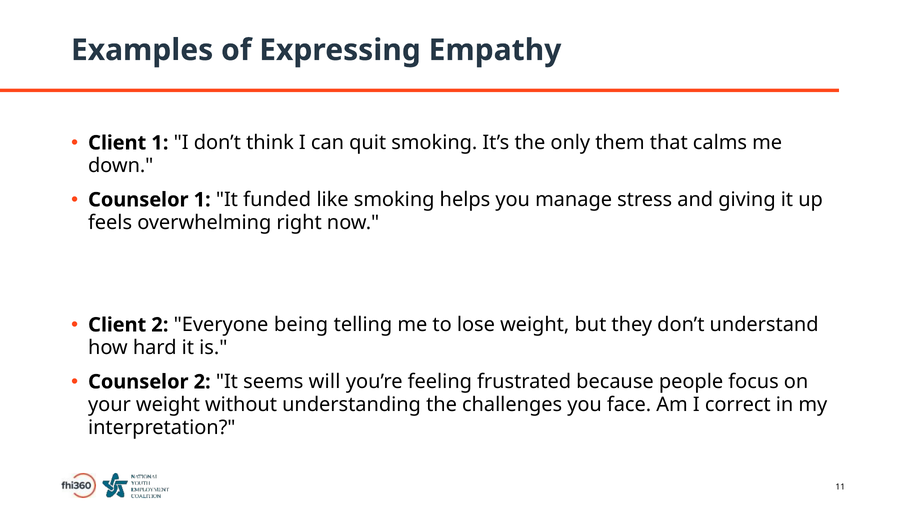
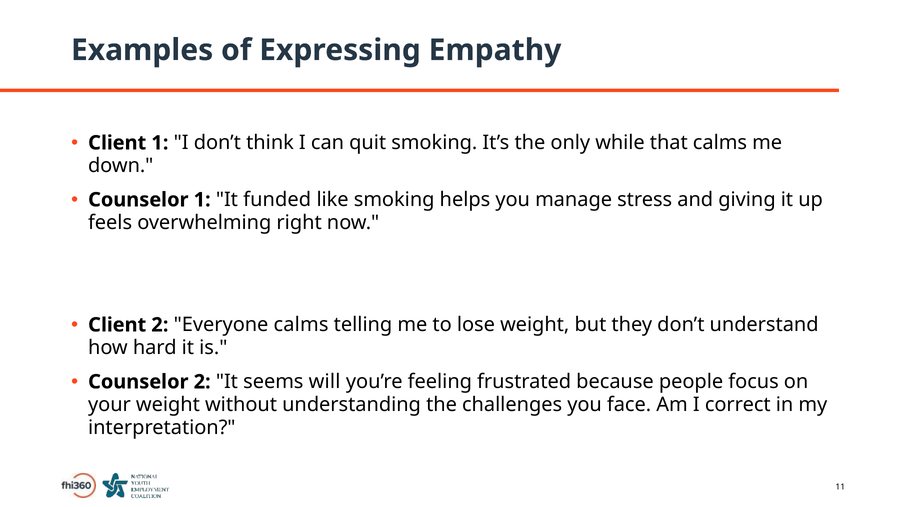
them: them -> while (620, 143)
Everyone being: being -> calms (301, 325)
